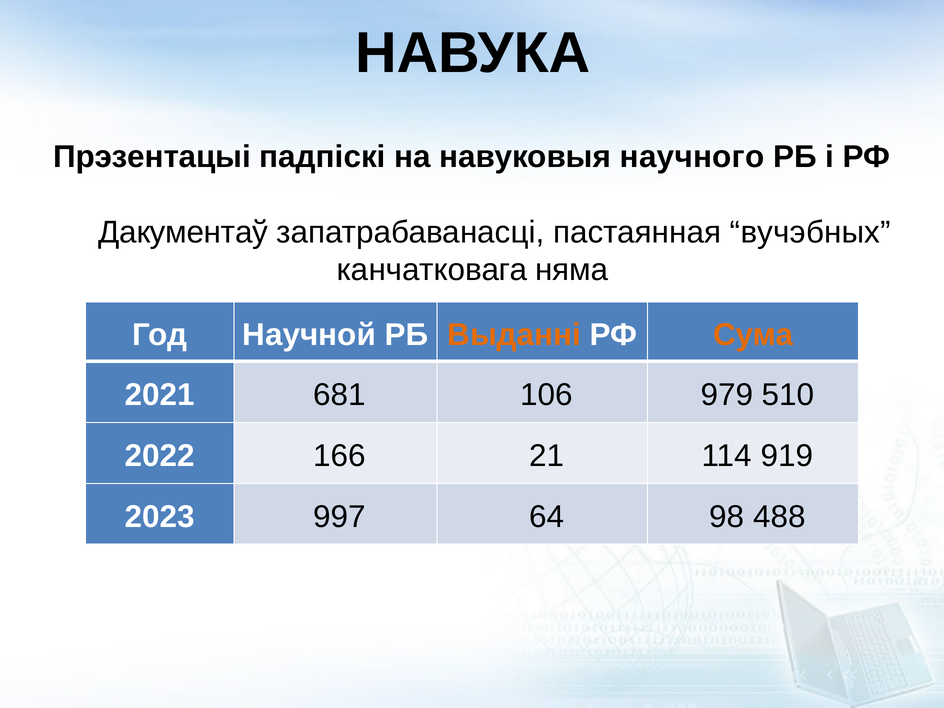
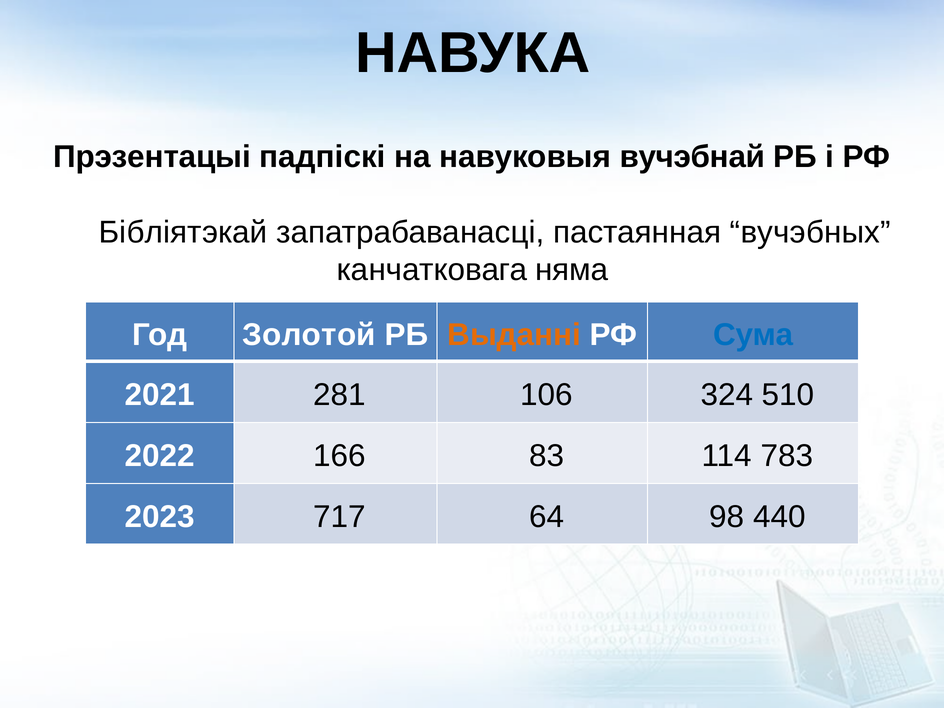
научного: научного -> вучэбнай (692, 157)
Дакументаў: Дакументаў -> Бібліятэкай (183, 232)
Научной: Научной -> Золотой (309, 335)
Сума colour: orange -> blue (753, 335)
681: 681 -> 281 (340, 395)
979: 979 -> 324 (727, 395)
21: 21 -> 83 (547, 456)
919: 919 -> 783 (787, 456)
997: 997 -> 717 (340, 517)
488: 488 -> 440 (779, 517)
